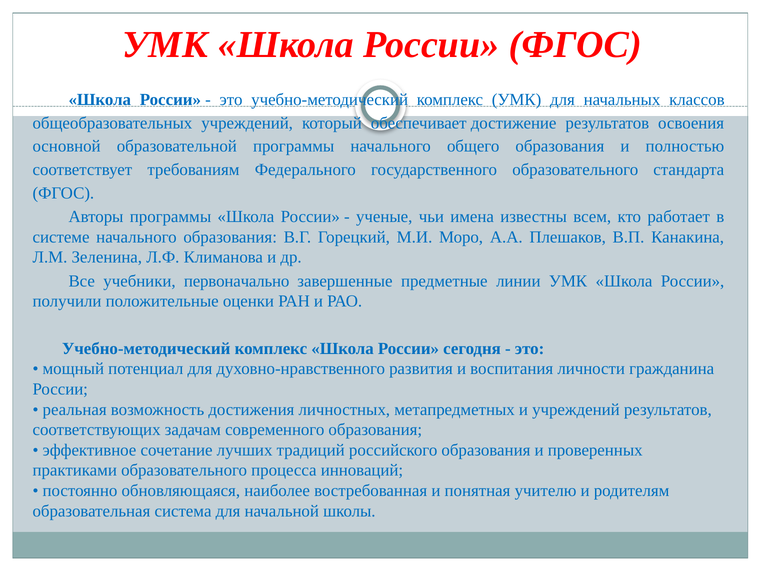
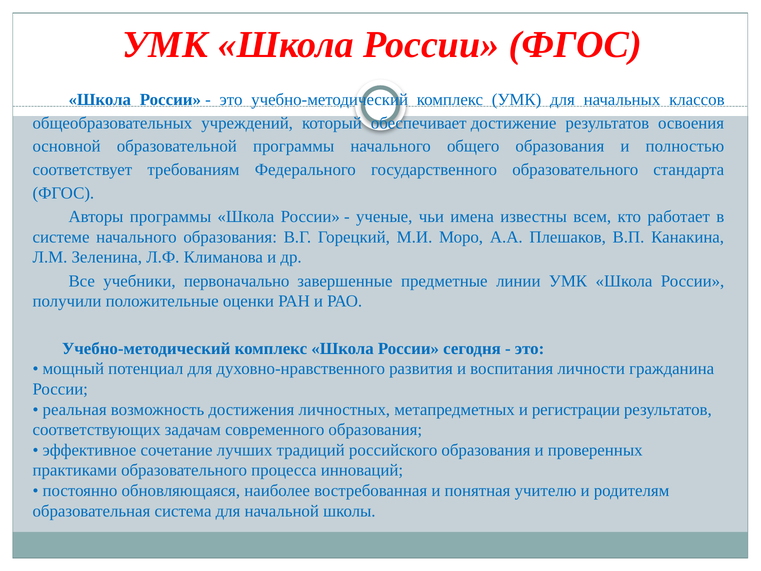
и учреждений: учреждений -> регистрации (576, 409)
